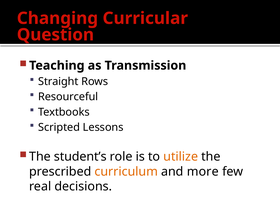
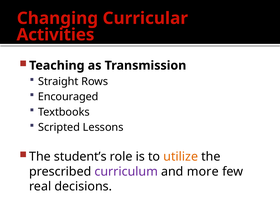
Question: Question -> Activities (55, 35)
Resourceful: Resourceful -> Encouraged (68, 97)
curriculum colour: orange -> purple (126, 172)
